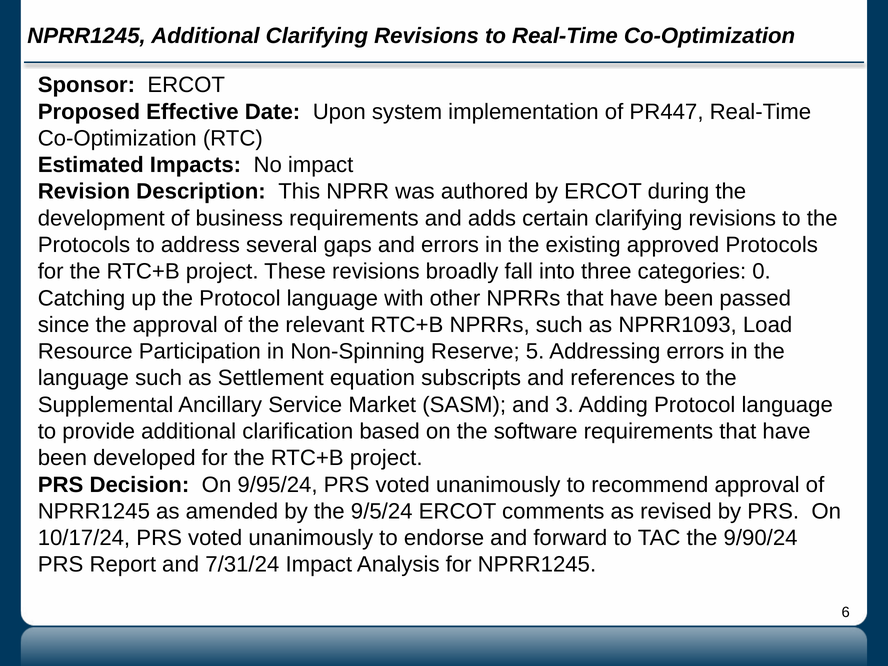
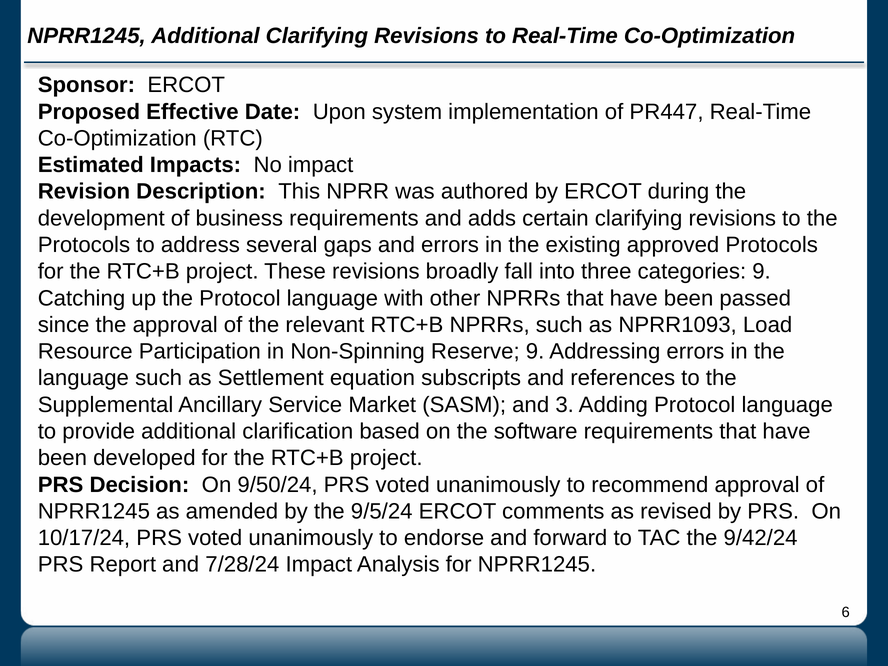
categories 0: 0 -> 9 (762, 272)
Reserve 5: 5 -> 9 (535, 352)
9/95/24: 9/95/24 -> 9/50/24 (278, 485)
9/90/24: 9/90/24 -> 9/42/24 (761, 538)
7/31/24: 7/31/24 -> 7/28/24 (242, 565)
